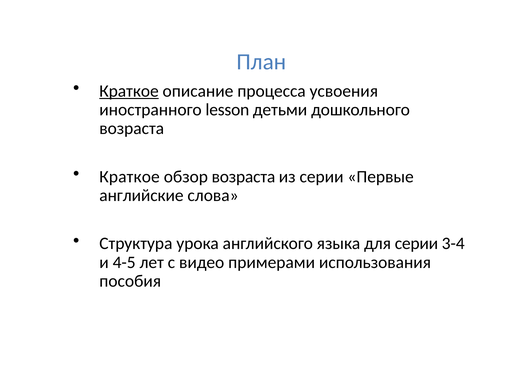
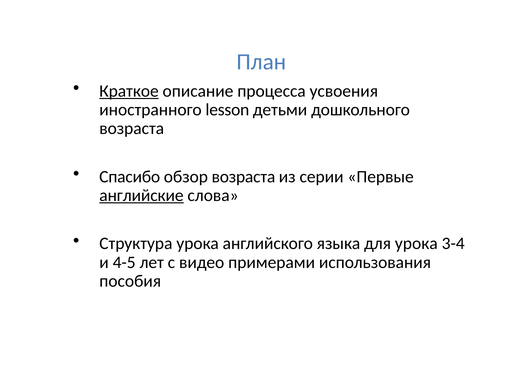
Краткое: Краткое -> Спасибо (130, 177)
английские underline: none -> present (141, 196)
для серии: серии -> урока (416, 244)
